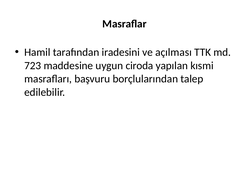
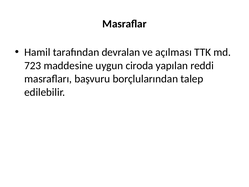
iradesini: iradesini -> devralan (121, 52)
kısmi: kısmi -> reddi (202, 66)
